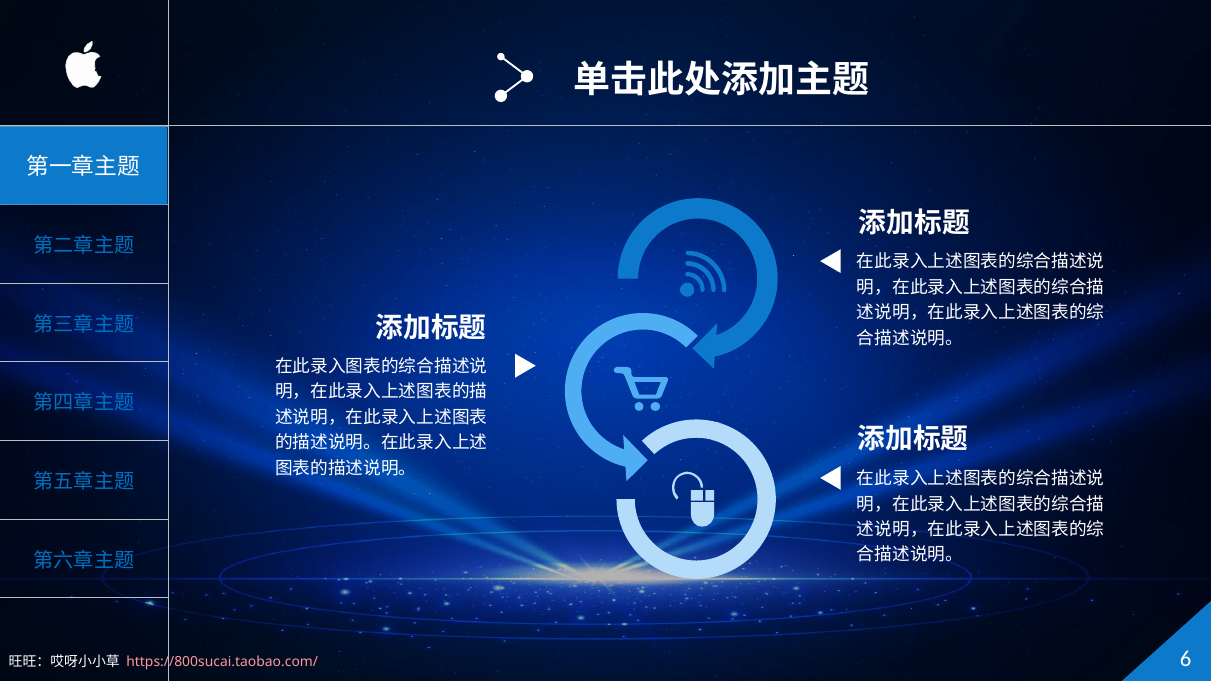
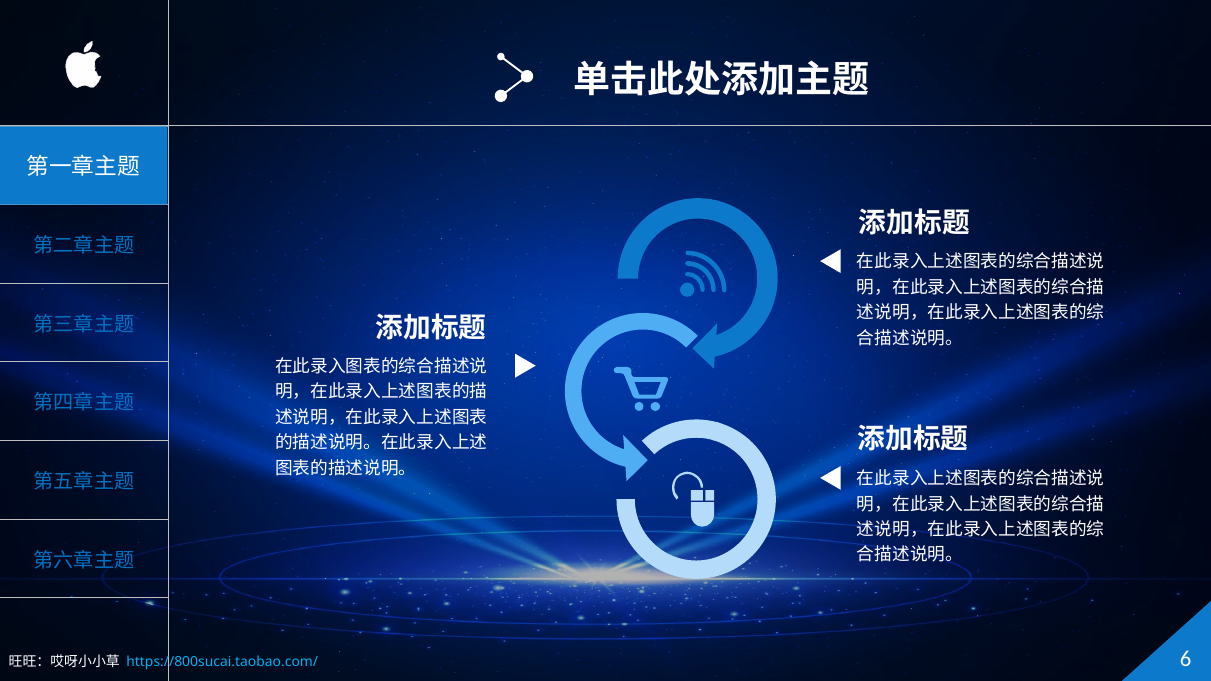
https://800sucai.taobao.com/ colour: pink -> light blue (222, 662)
